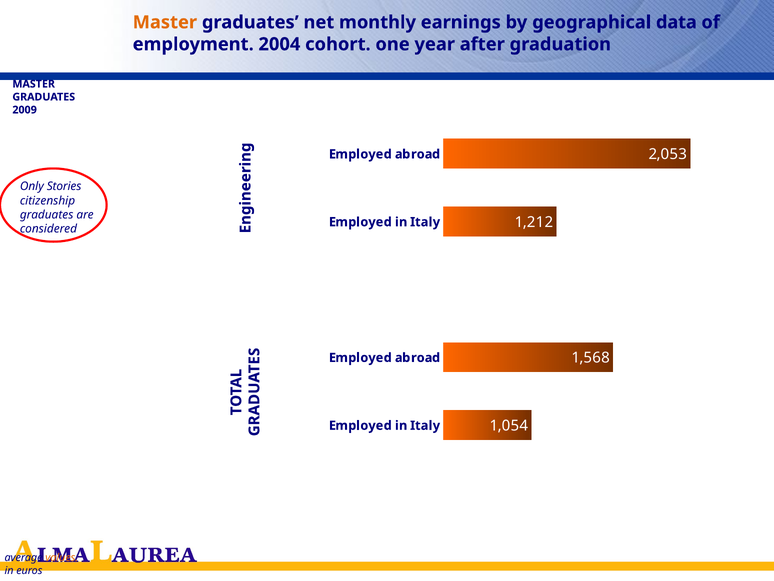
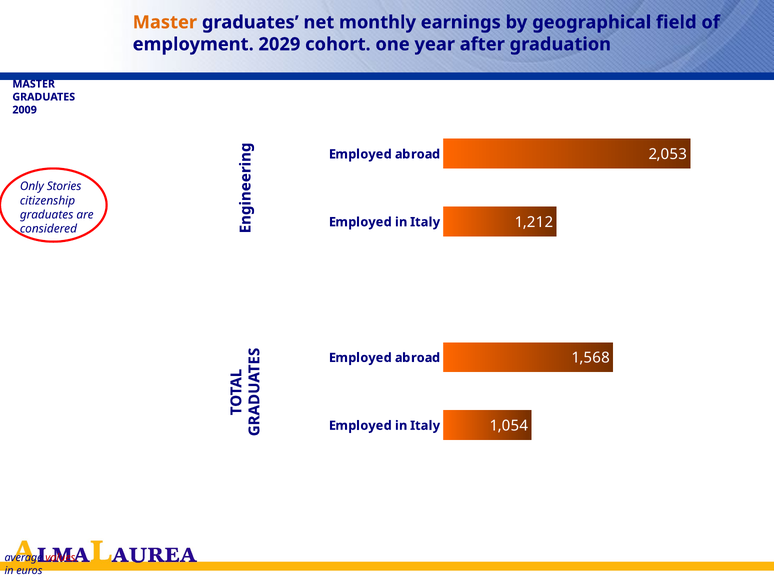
data: data -> field (676, 22)
2004: 2004 -> 2029 (279, 44)
values colour: orange -> red (62, 557)
